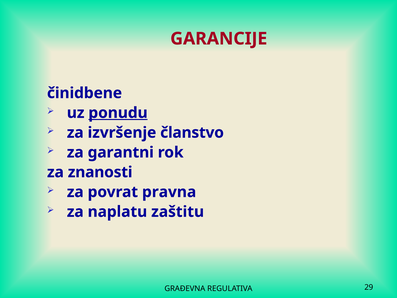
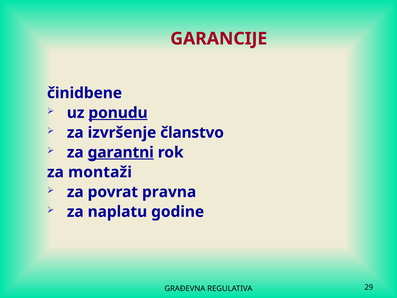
garantni underline: none -> present (121, 152)
znanosti: znanosti -> montaži (100, 172)
zaštitu: zaštitu -> godine (178, 212)
